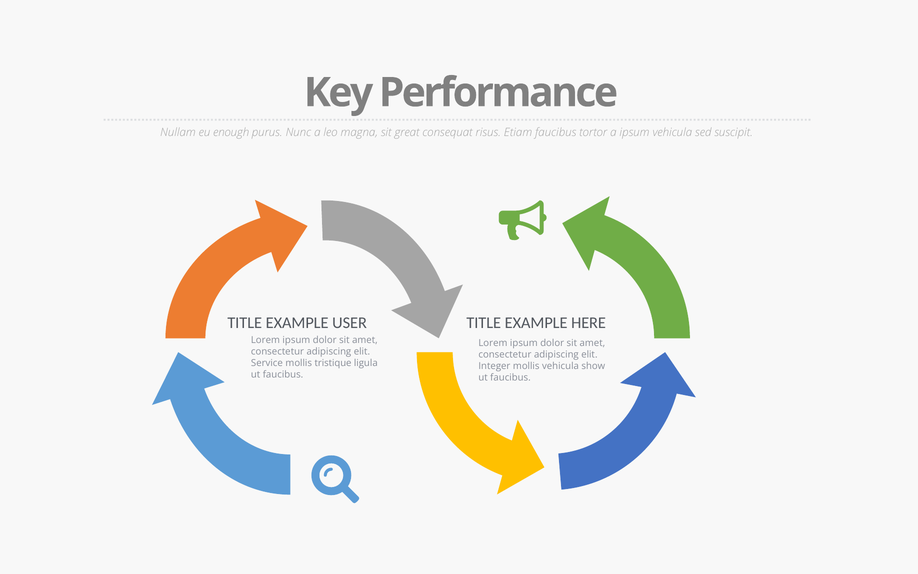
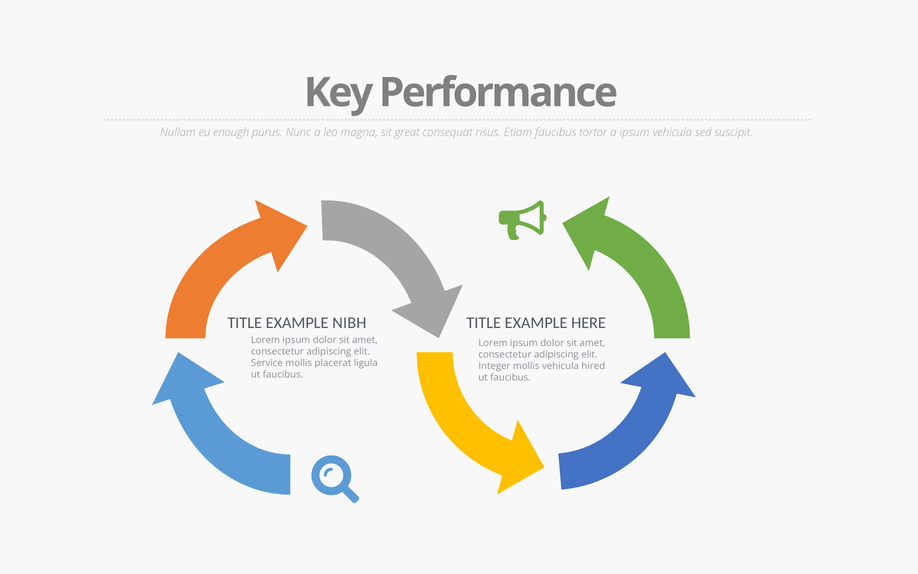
USER: USER -> NIBH (349, 323)
tristique: tristique -> placerat (333, 363)
show: show -> hired (593, 366)
